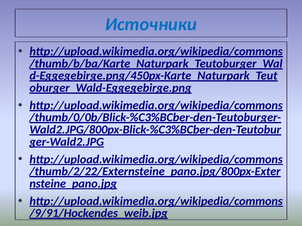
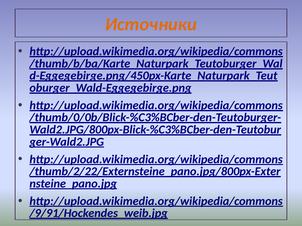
Источники colour: blue -> orange (151, 24)
